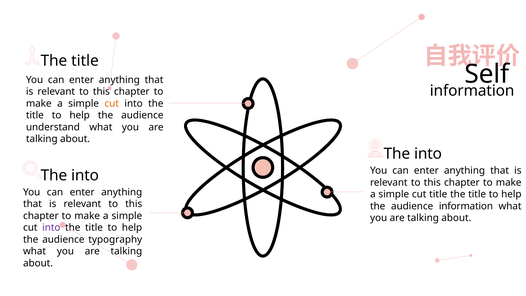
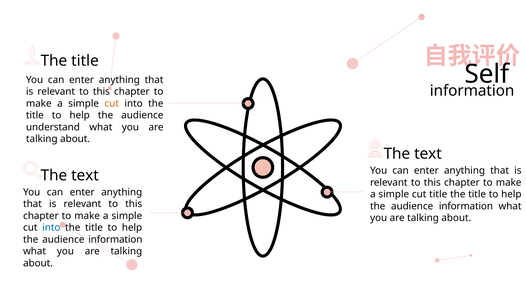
into: into -> text (428, 154)
into: into -> text (85, 175)
into colour: purple -> blue (51, 228)
typography: typography -> information (115, 239)
